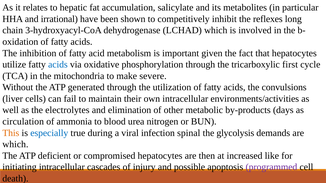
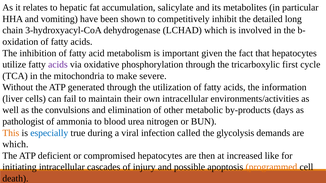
irrational: irrational -> vomiting (59, 19)
reflexes: reflexes -> detailed (268, 19)
acids colour: blue -> purple (58, 65)
convulsions: convulsions -> information (284, 87)
electrolytes: electrolytes -> convulsions (67, 110)
circulation: circulation -> pathologist (23, 122)
spinal: spinal -> called (189, 133)
programmed colour: purple -> orange (271, 167)
